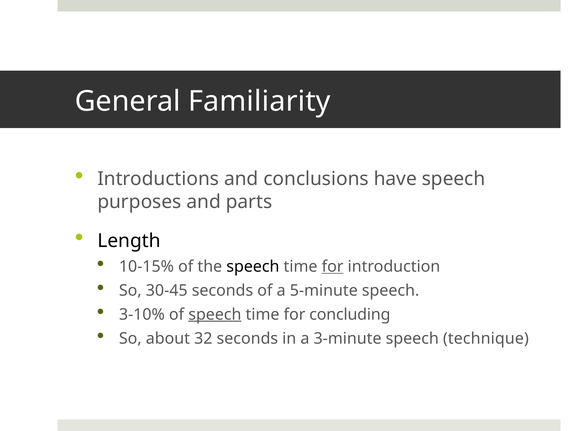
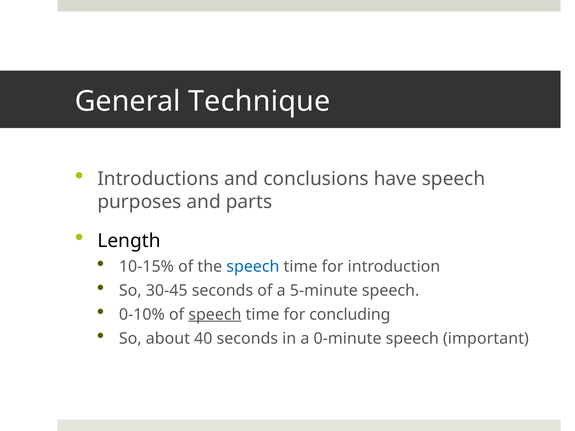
Familiarity: Familiarity -> Technique (259, 101)
speech colour: black -> blue (253, 267)
for underline: present -> none (333, 267)
3-10%: 3-10% -> 0-10% (142, 315)
32: 32 -> 40 (203, 339)
3-minute: 3-minute -> 0-minute (348, 339)
technique: technique -> important (486, 339)
